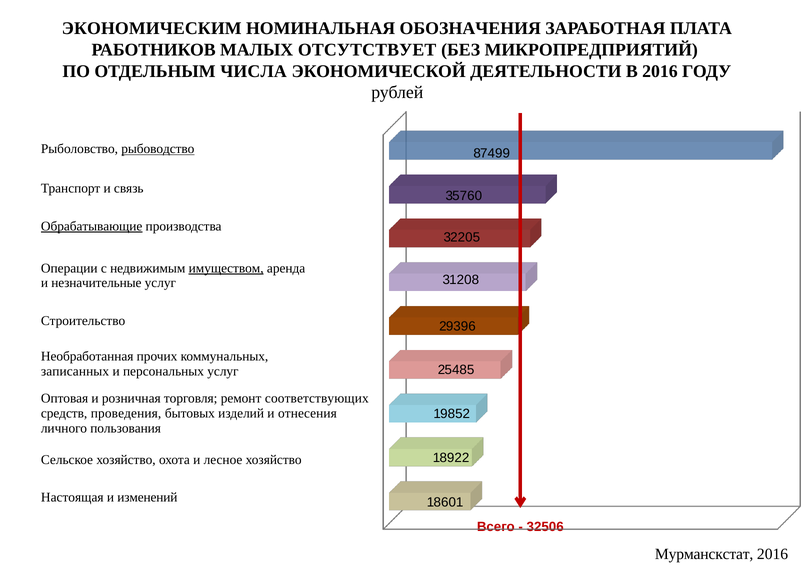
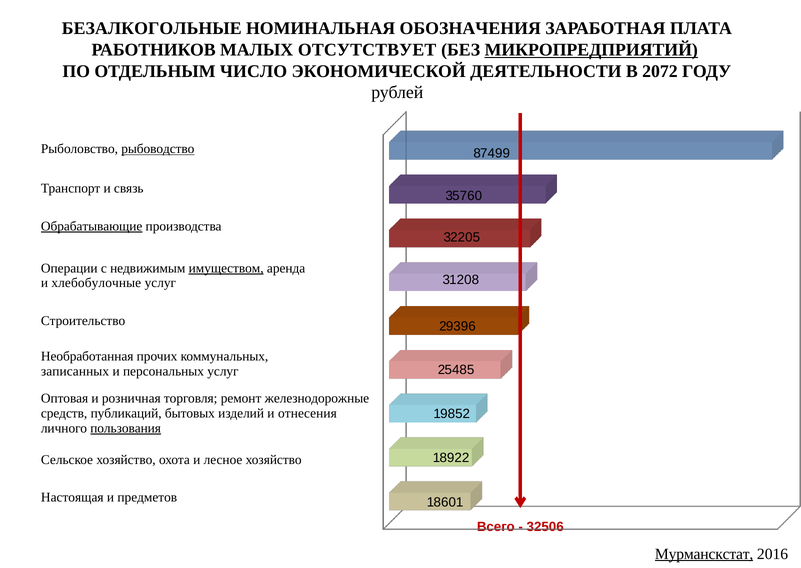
ЭКОНОМИЧЕСКИМ: ЭКОНОМИЧЕСКИМ -> БЕЗАЛКОГОЛЬНЫЕ (152, 28)
МИКРОПРЕДПРИЯТИЙ underline: none -> present (591, 50)
ЧИСЛА: ЧИСЛА -> ЧИСЛО (254, 71)
В 2016: 2016 -> 2072 (660, 71)
незначительные: незначительные -> хлебобулочные (96, 283)
соответствующих: соответствующих -> железнодорожные (317, 398)
проведения: проведения -> публикаций (126, 413)
пользования underline: none -> present (126, 428)
изменений: изменений -> предметов (147, 497)
Мурманскстат underline: none -> present (704, 554)
